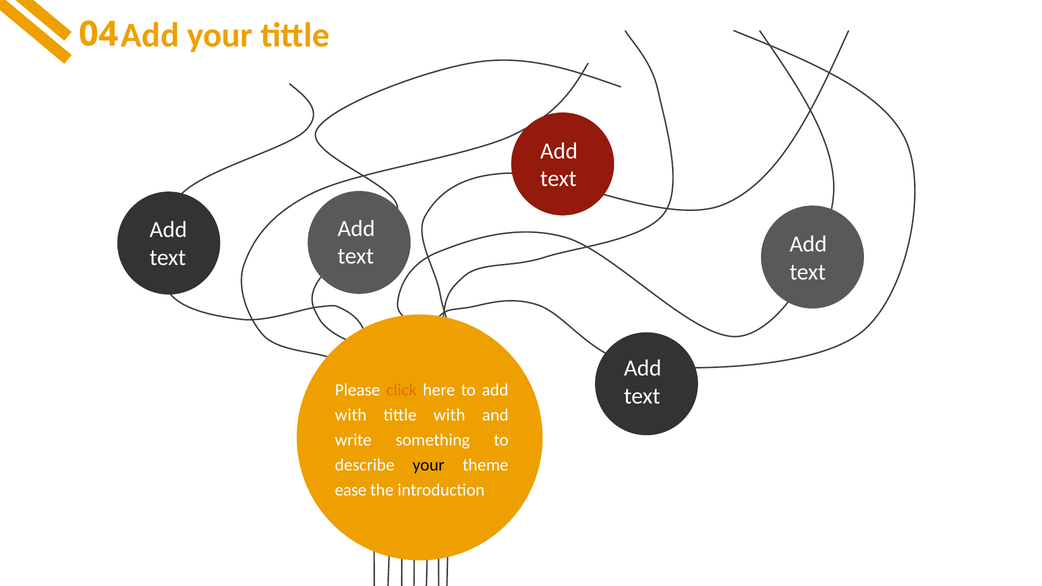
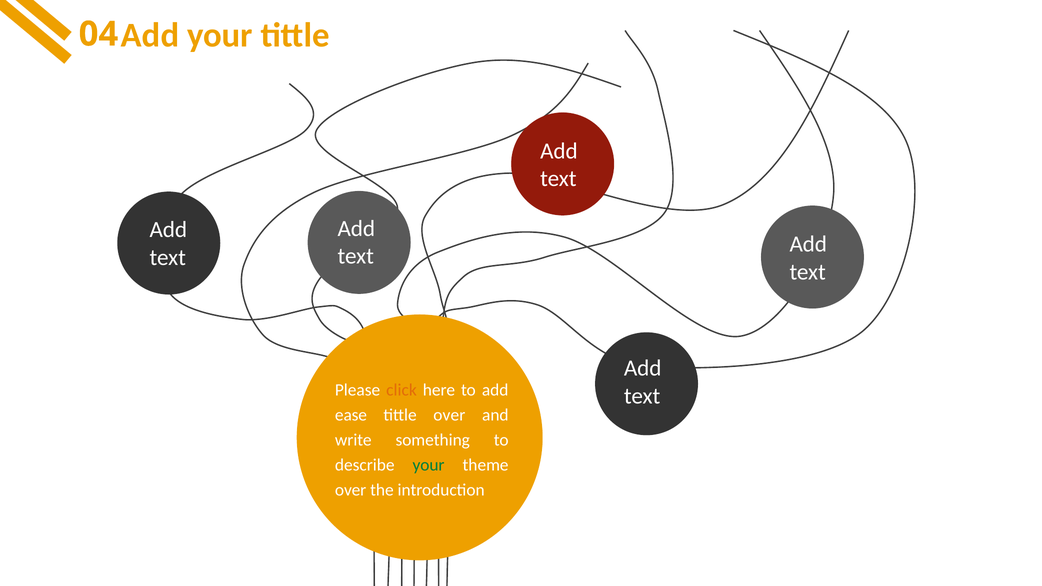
with: with -> ease (351, 415)
tittle with: with -> over (449, 415)
your colour: black -> green (429, 465)
ease: ease -> over (351, 490)
